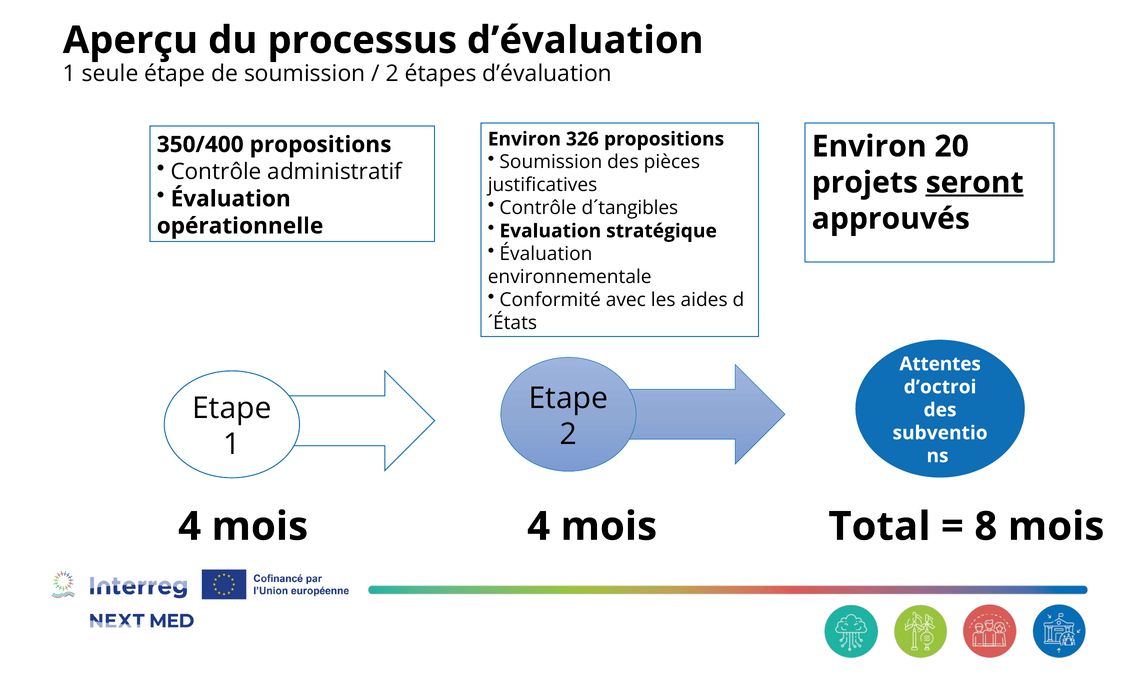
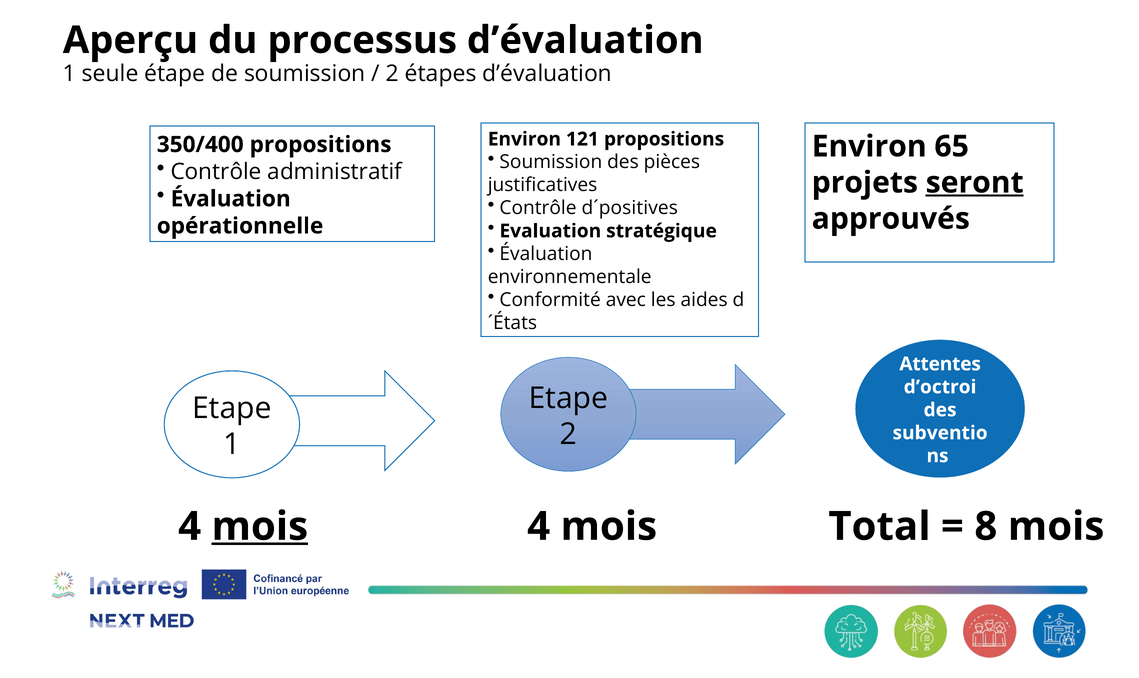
326: 326 -> 121 (582, 139)
20: 20 -> 65 (952, 146)
d´tangibles: d´tangibles -> d´positives (630, 208)
mois underline: none -> present (260, 527)
